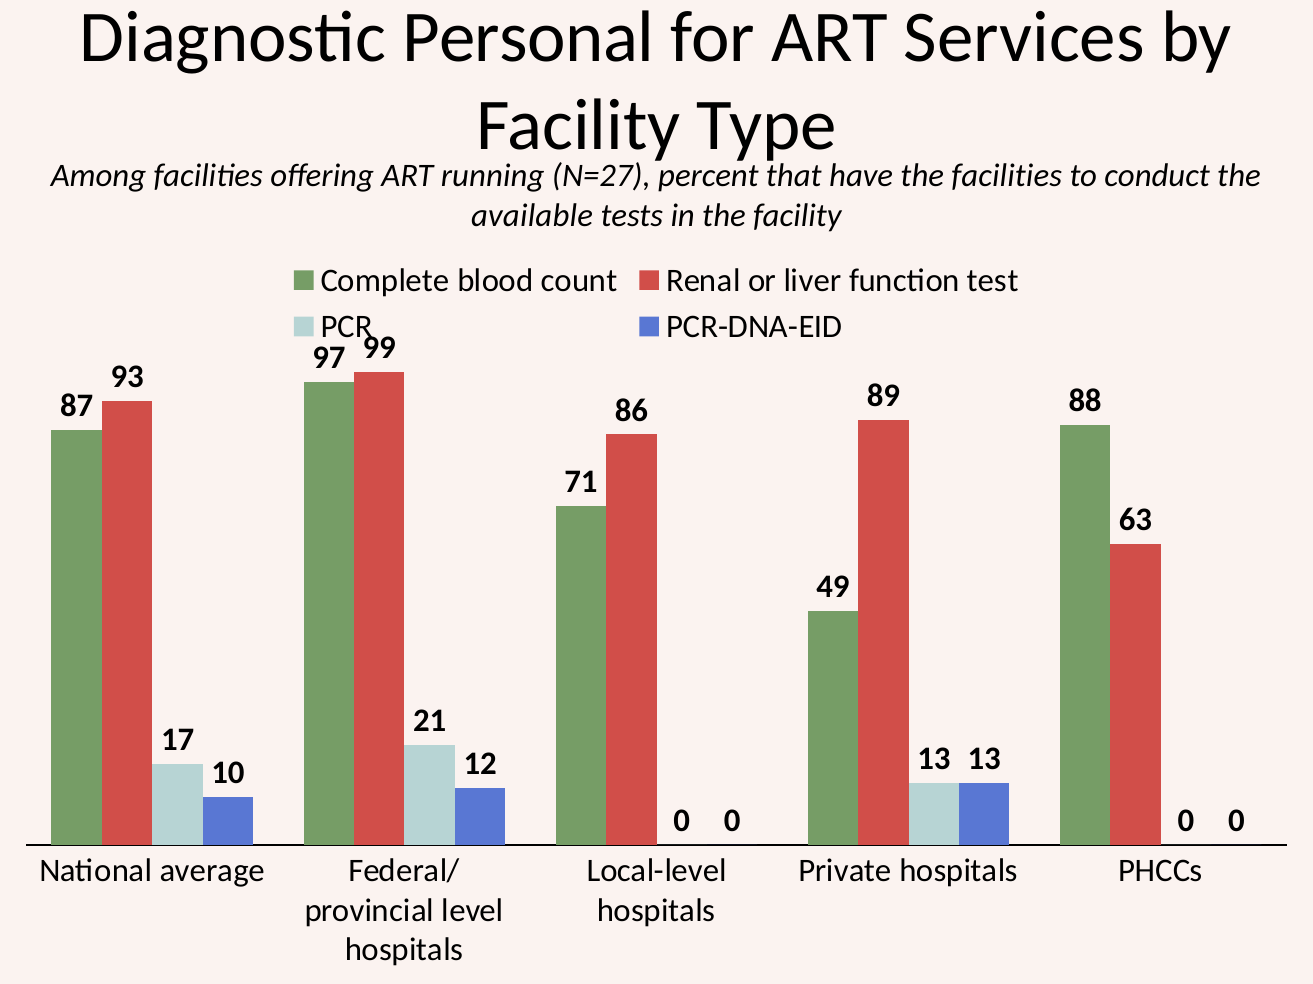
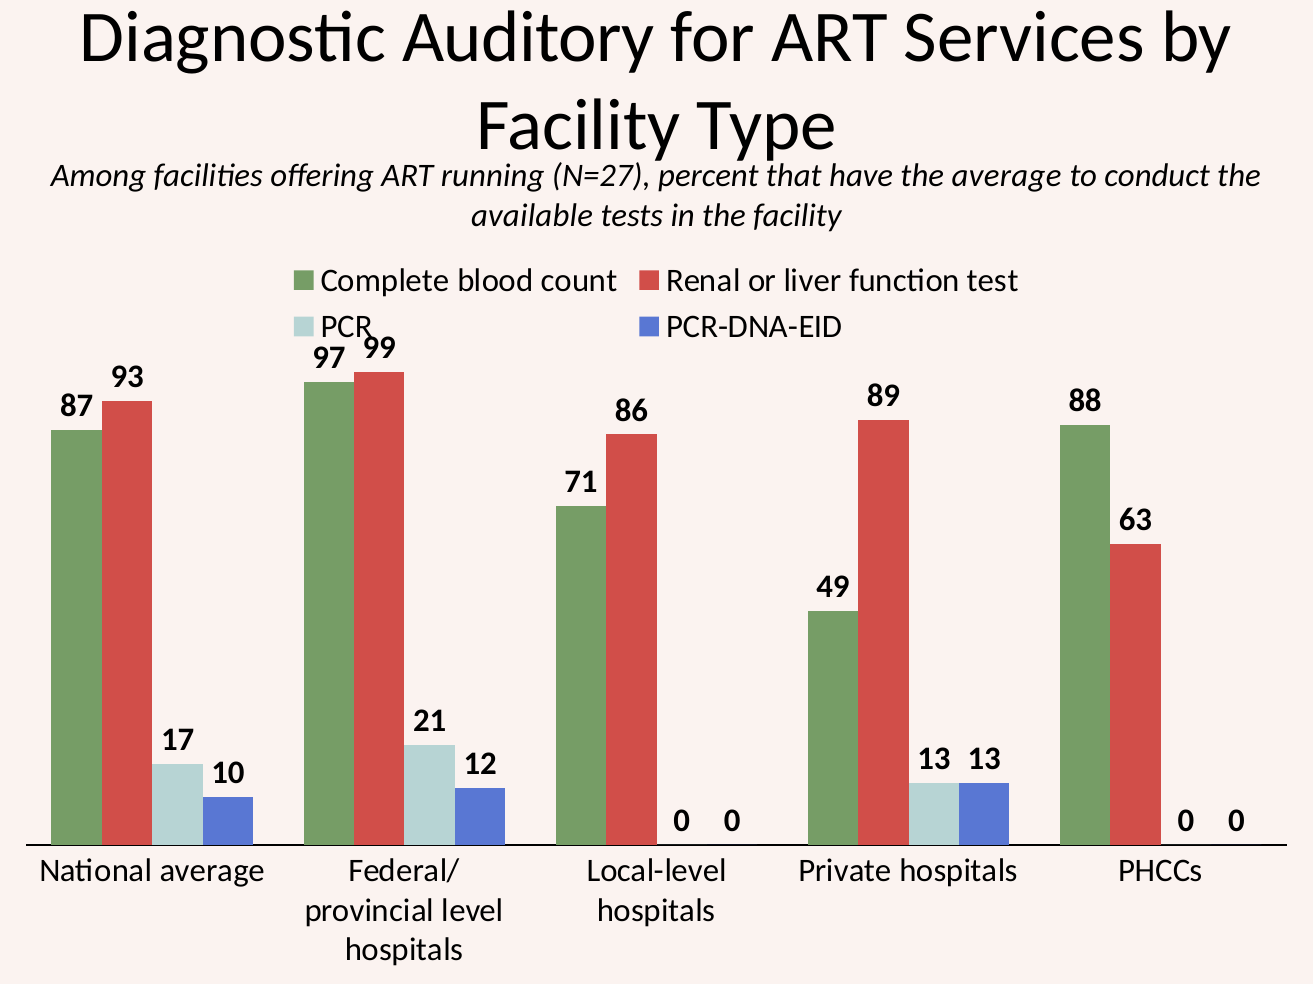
Personal: Personal -> Auditory (528, 38)
the facilities: facilities -> average (1007, 176)
